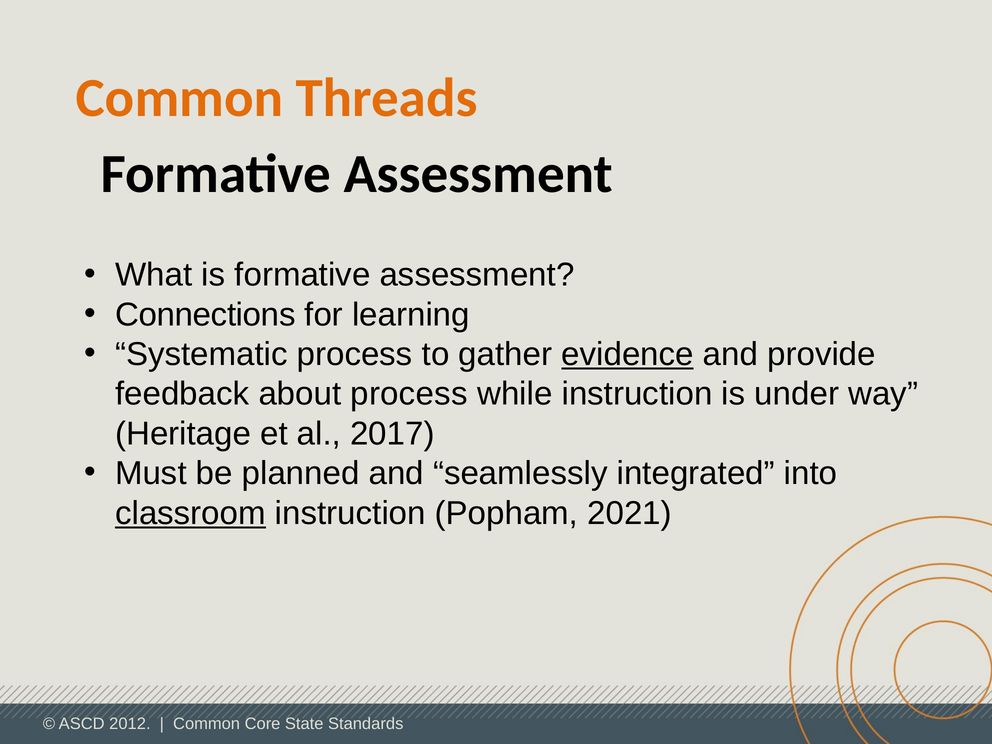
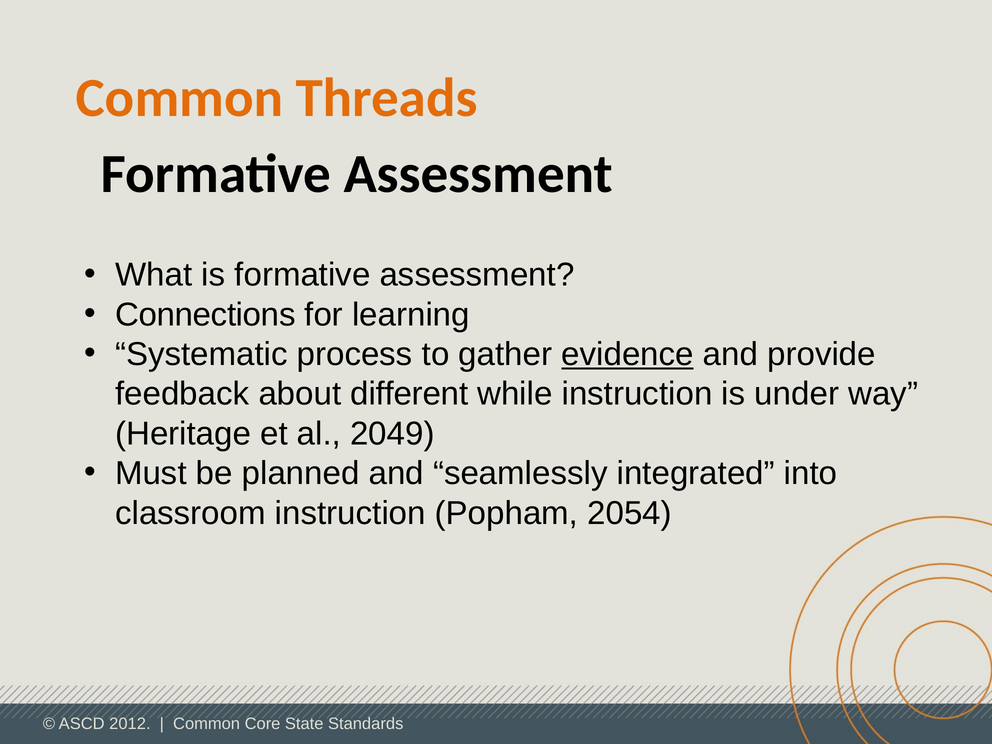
about process: process -> different (409, 394)
2017: 2017 -> 2049 (392, 434)
classroom underline: present -> none (190, 513)
2021: 2021 -> 2054 (630, 513)
